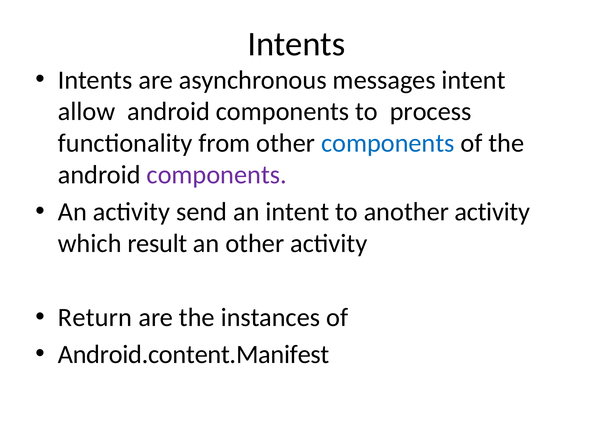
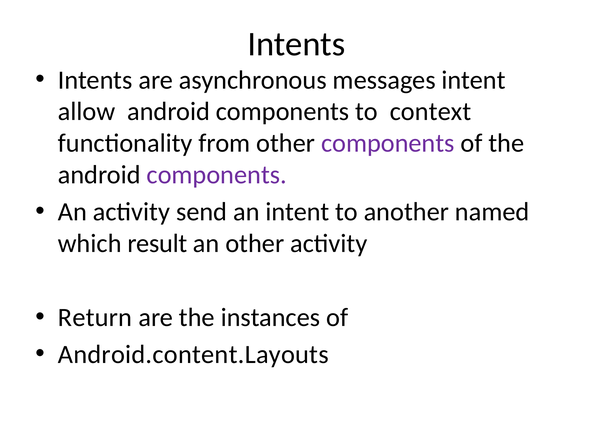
process: process -> context (430, 112)
components colour: blue -> purple (388, 143)
another activity: activity -> named (492, 212)
Android.content.Manifest: Android.content.Manifest -> Android.content.Layouts (193, 354)
